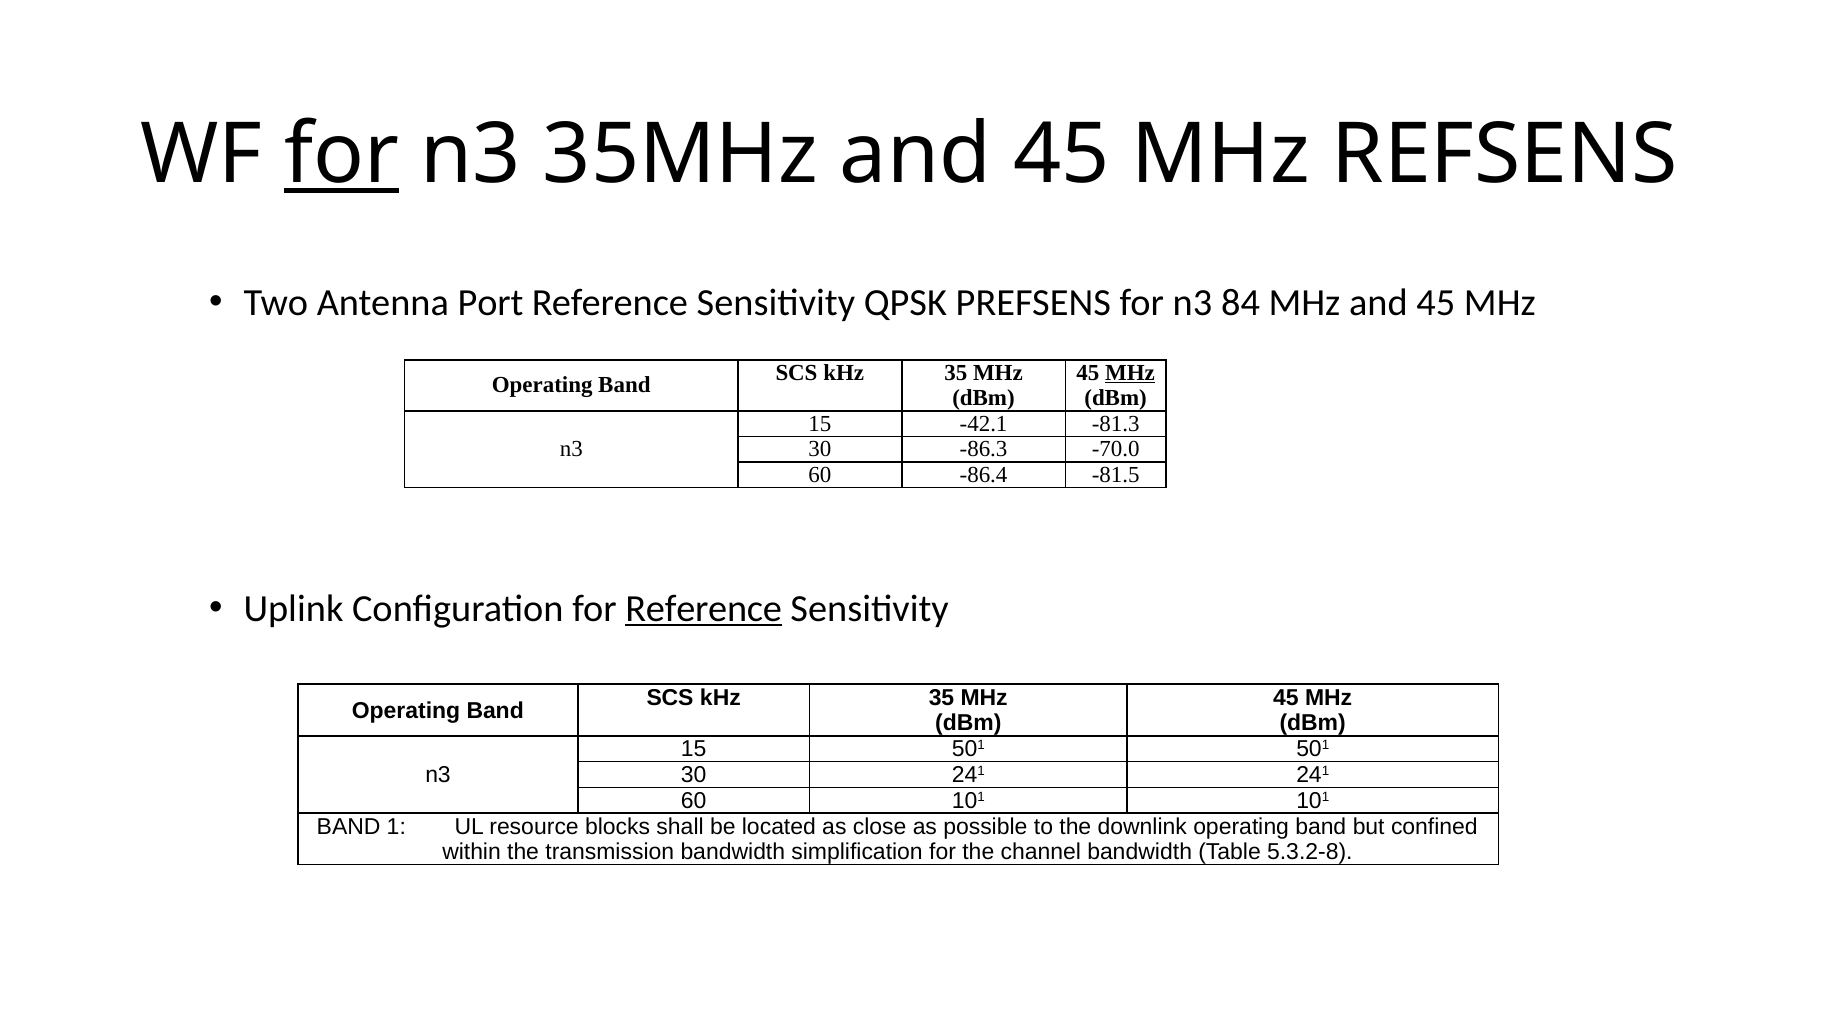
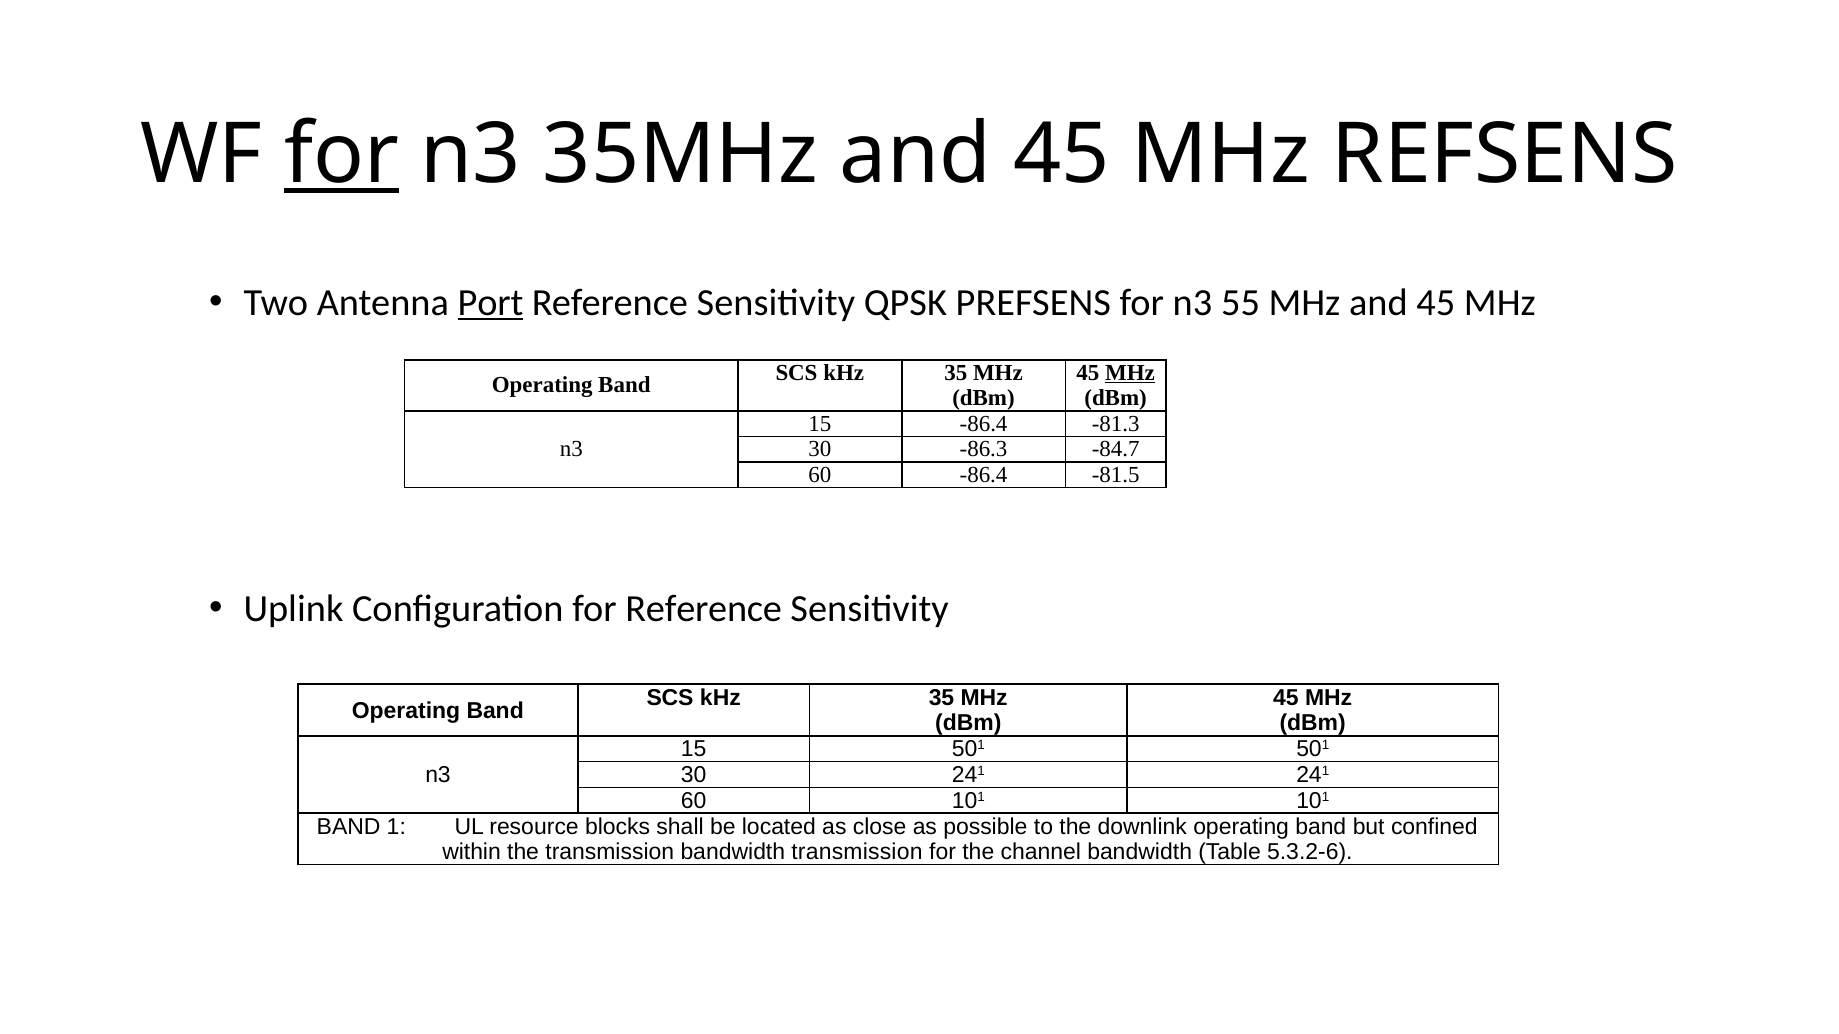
Port underline: none -> present (491, 303)
84: 84 -> 55 (1241, 303)
15 -42.1: -42.1 -> -86.4 (984, 424)
-70.0: -70.0 -> -84.7 (1116, 449)
Reference underline: present -> none (704, 609)
bandwidth simplification: simplification -> transmission (857, 853)
5.3.2-8: 5.3.2-8 -> 5.3.2-6 (1310, 853)
